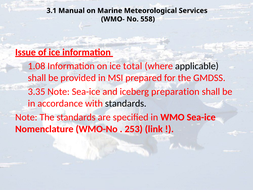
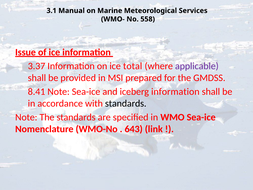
1.08: 1.08 -> 3.37 (37, 66)
applicable colour: black -> purple (197, 66)
3.35: 3.35 -> 8.41 (37, 92)
iceberg preparation: preparation -> information (175, 92)
253: 253 -> 643 (134, 129)
